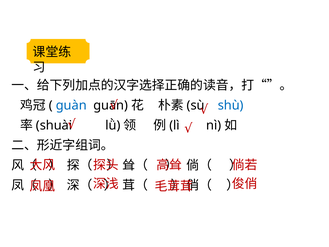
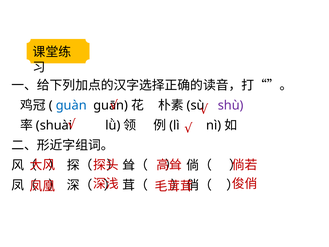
shù colour: blue -> purple (231, 105)
